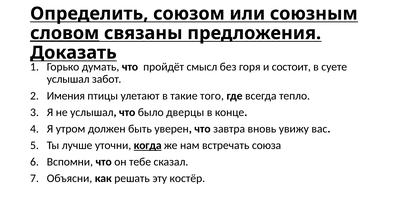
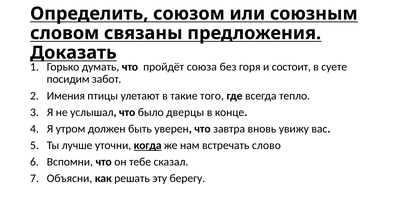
словом underline: present -> none (65, 33)
смысл: смысл -> союза (202, 67)
услышал: услышал -> посидим (68, 79)
союза: союза -> слово (266, 145)
костёр: костёр -> берегу (187, 179)
